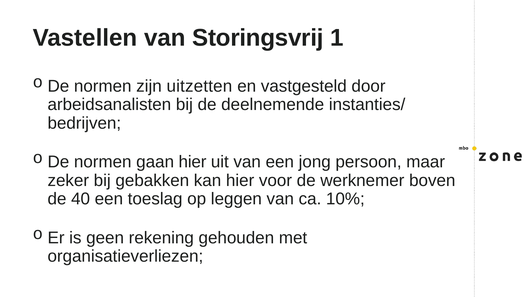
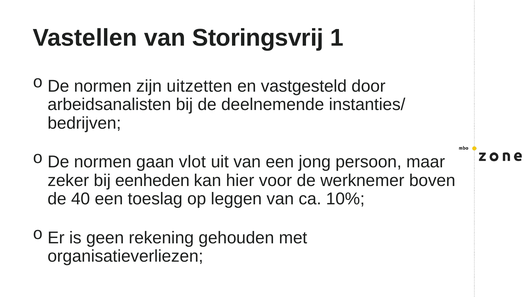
gaan hier: hier -> vlot (192, 162)
gebakken: gebakken -> eenheden (152, 180)
